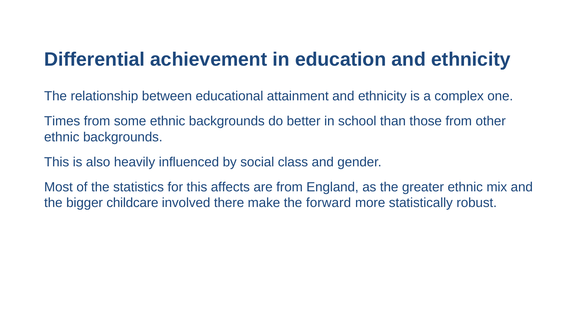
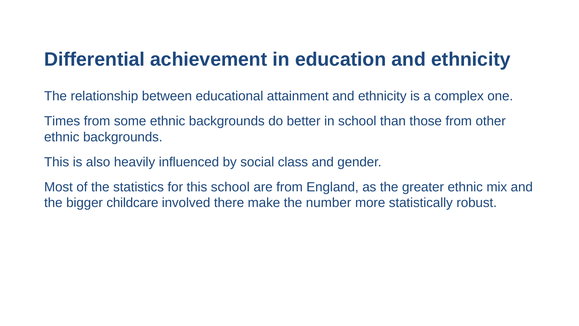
this affects: affects -> school (230, 187)
forward: forward -> number (329, 203)
